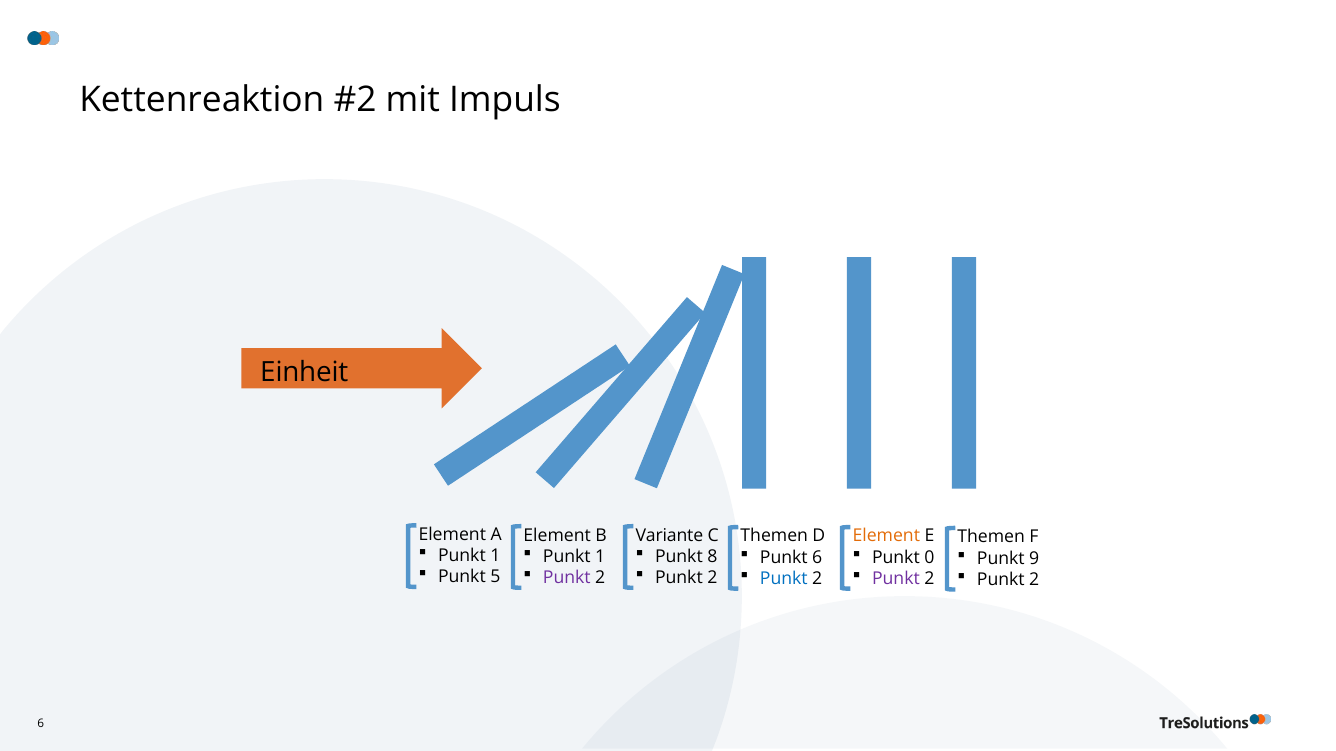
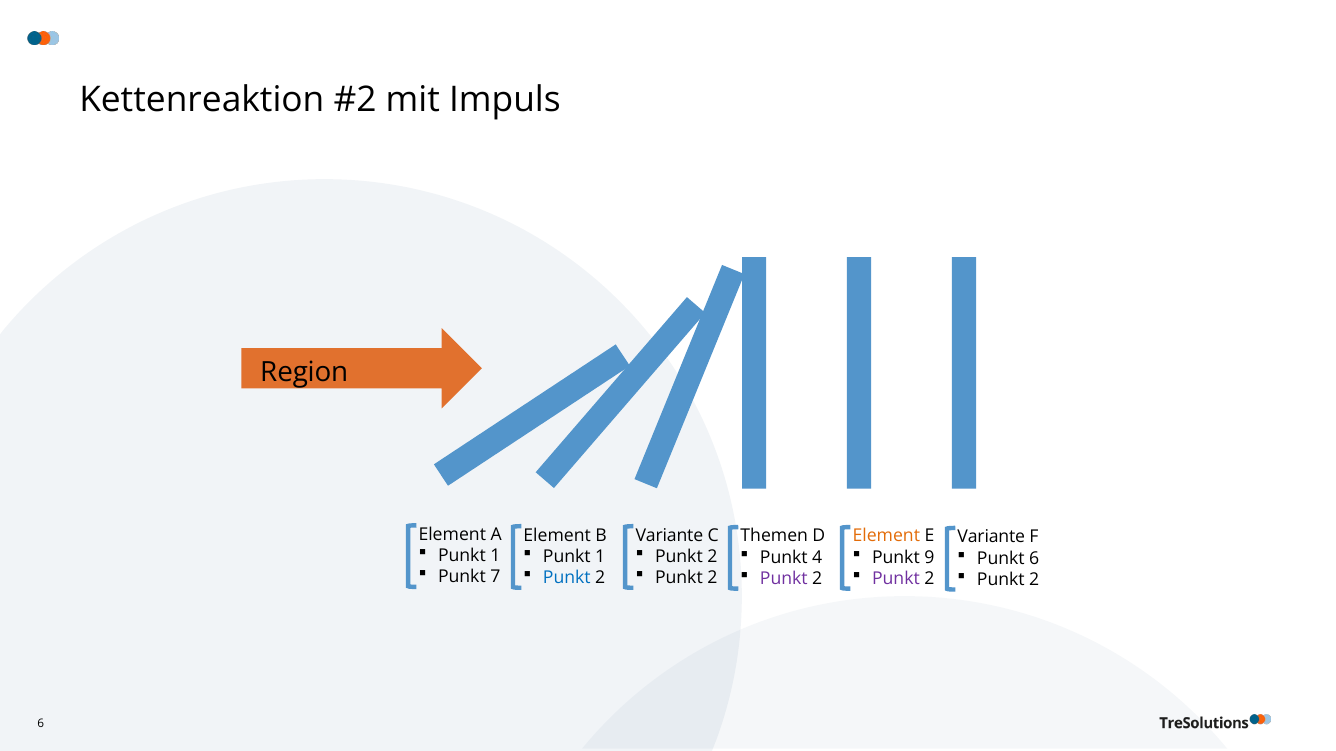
Einheit: Einheit -> Region (304, 372)
Themen: Themen -> Variante (991, 537)
8: 8 -> 2 (712, 557)
Punkt 6: 6 -> 4 (817, 558)
0: 0 -> 9 (929, 558)
Punkt 9: 9 -> 6 (1034, 559)
5: 5 -> 7 (495, 577)
Punkt colour: purple -> blue (567, 578)
Punkt colour: blue -> purple (784, 579)
